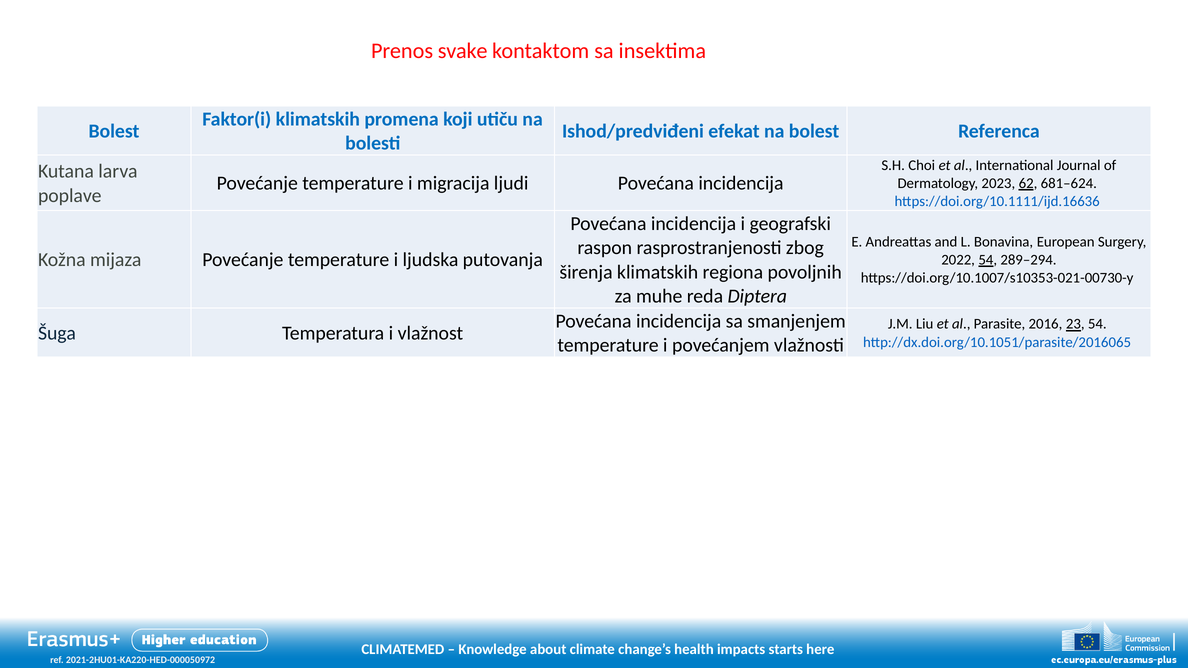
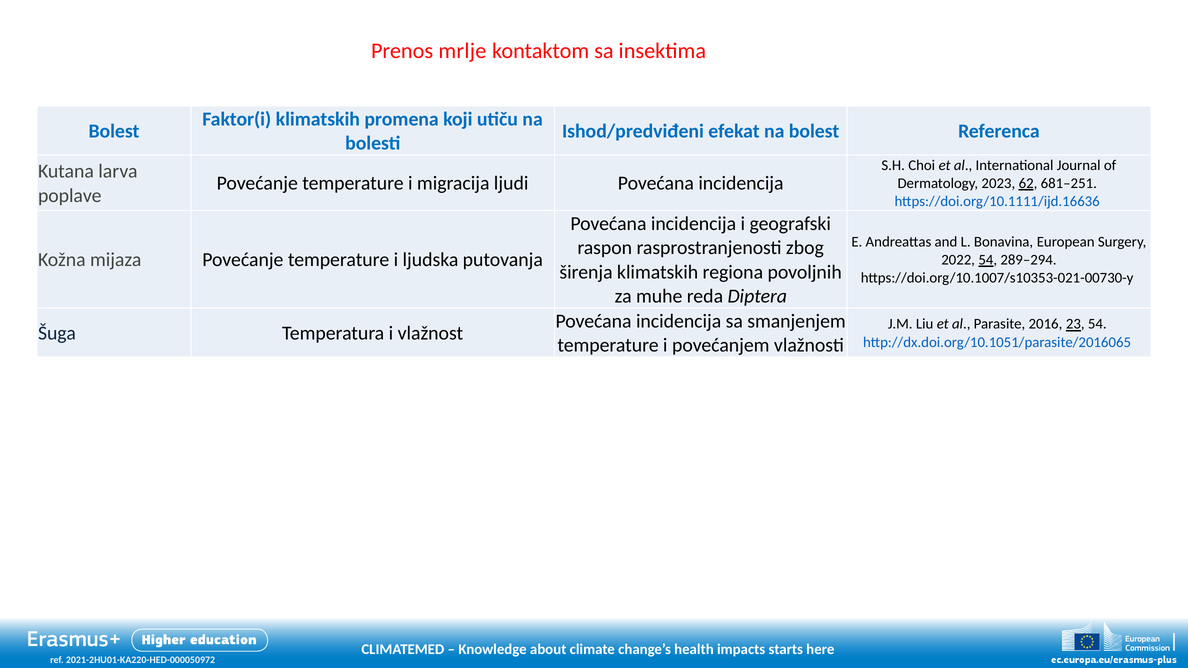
svake: svake -> mrlje (462, 51)
681–624: 681–624 -> 681–251 (1069, 183)
